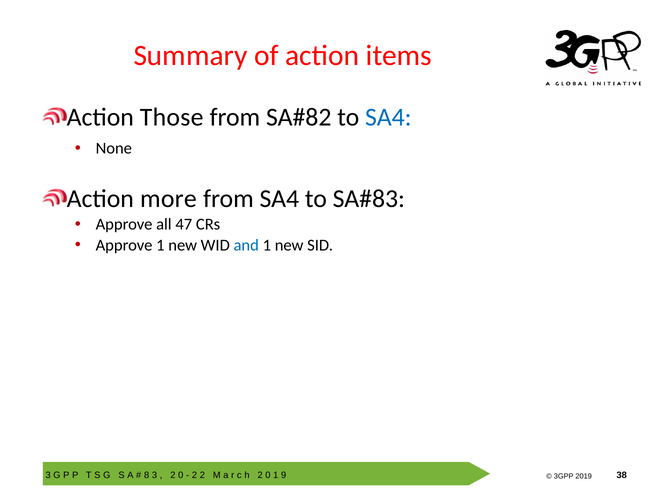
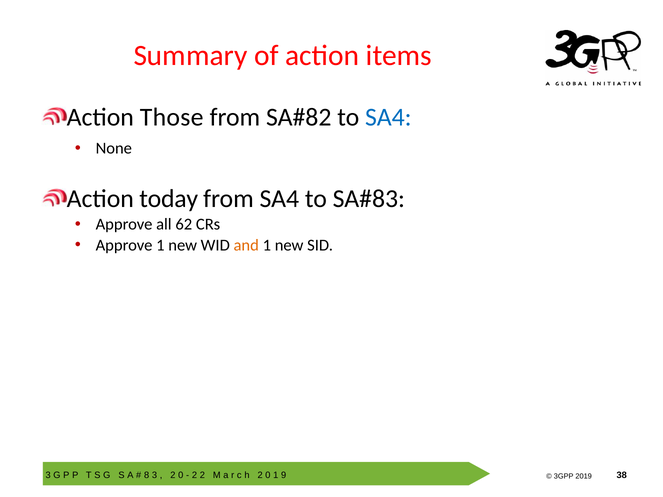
more: more -> today (169, 199)
47: 47 -> 62 (184, 224)
and colour: blue -> orange (246, 245)
